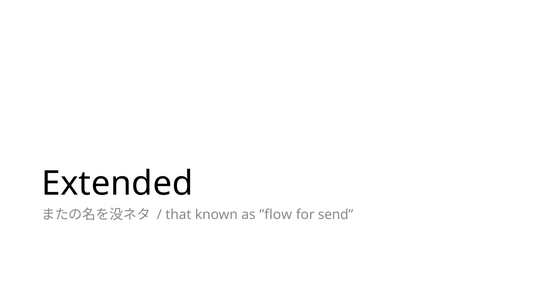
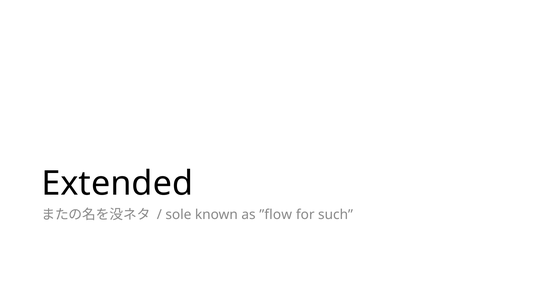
that: that -> sole (178, 215)
send: send -> such (336, 215)
